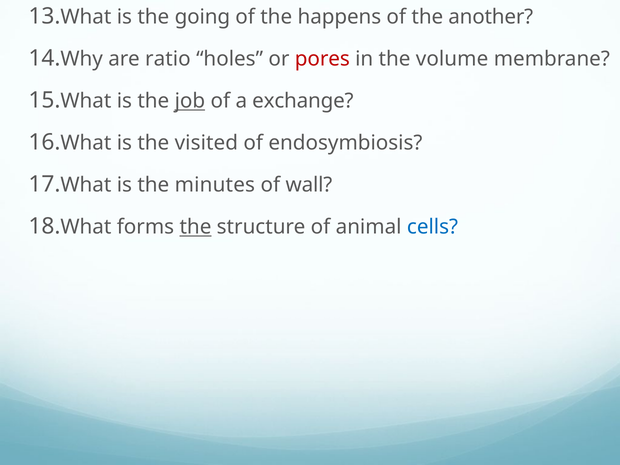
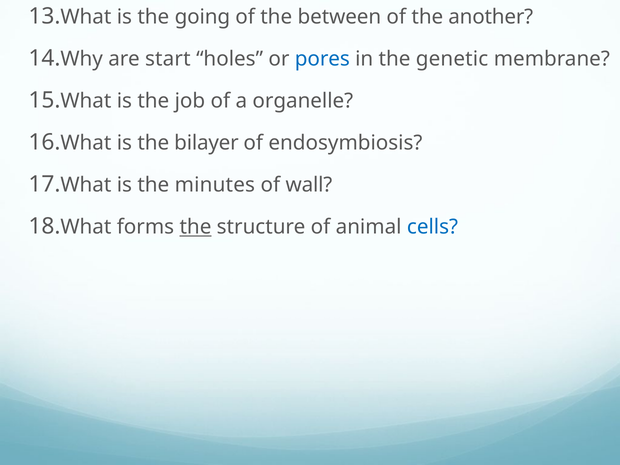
happens: happens -> between (339, 17)
ratio: ratio -> start (168, 59)
pores colour: red -> blue (322, 59)
volume: volume -> genetic (452, 59)
job underline: present -> none (190, 101)
exchange: exchange -> organelle (303, 101)
visited: visited -> bilayer (206, 143)
